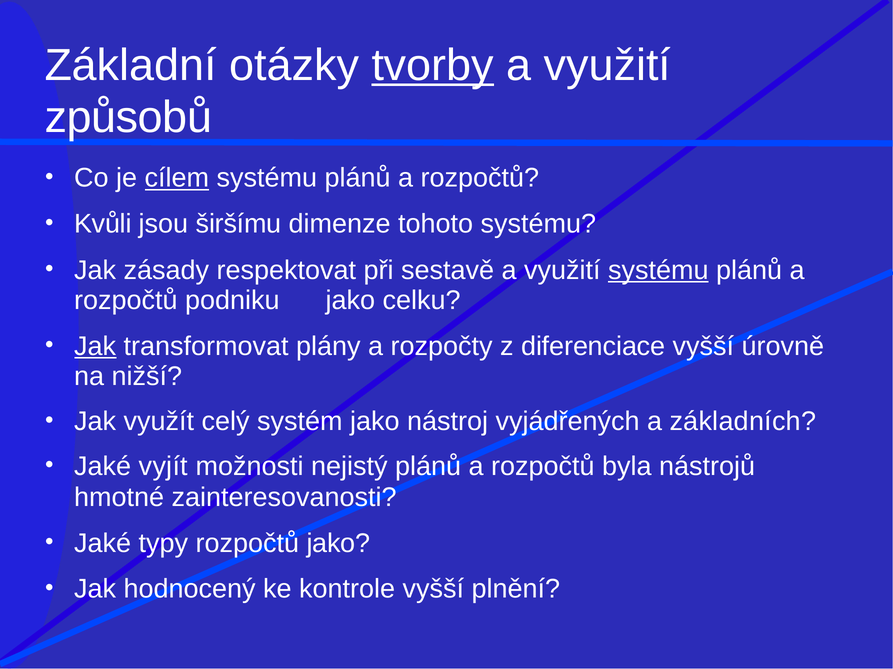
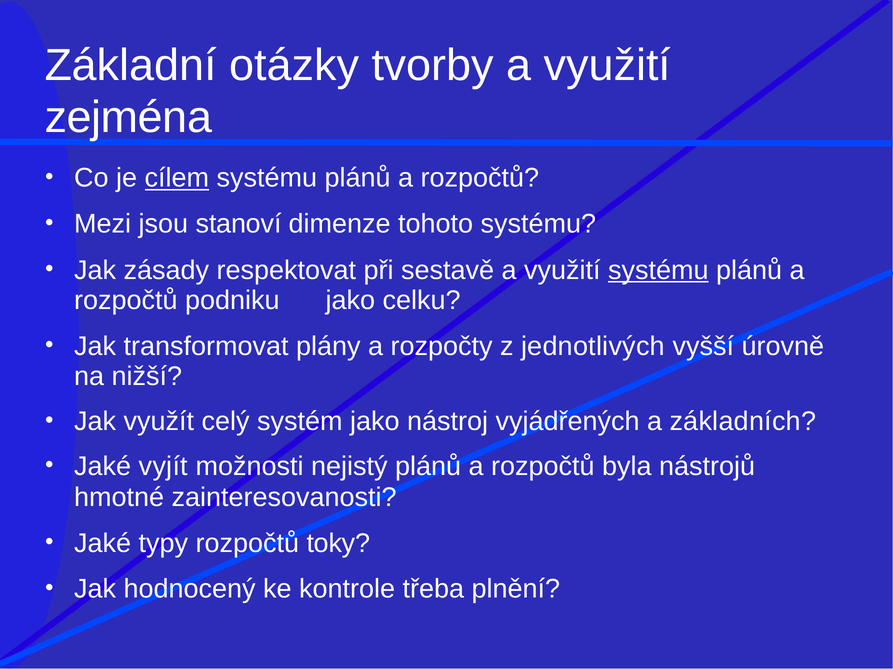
tvorby underline: present -> none (433, 66)
způsobů: způsobů -> zejména (128, 118)
Kvůli: Kvůli -> Mezi (103, 224)
širšímu: širšímu -> stanoví (239, 224)
Jak underline: present -> none (95, 347)
diferenciace: diferenciace -> jednotlivých (593, 347)
rozpočtů jako: jako -> toky (338, 544)
kontrole vyšší: vyšší -> třeba (433, 590)
